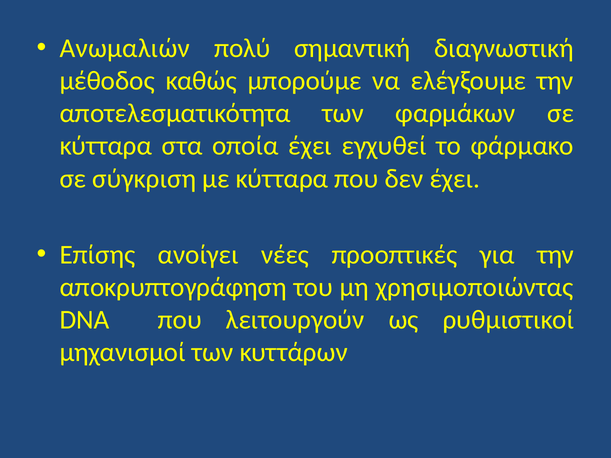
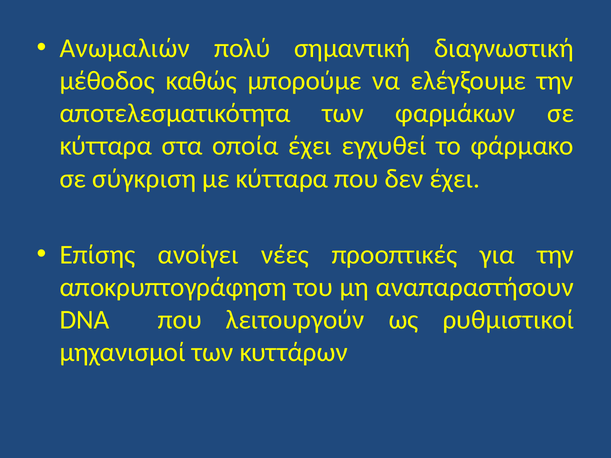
χρησιμοποιώντας: χρησιμοποιώντας -> αναπαραστήσουν (475, 287)
